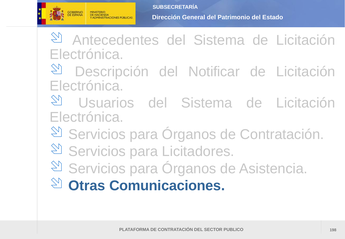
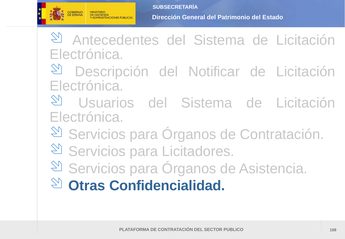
Comunicaciones: Comunicaciones -> Confidencialidad (167, 186)
